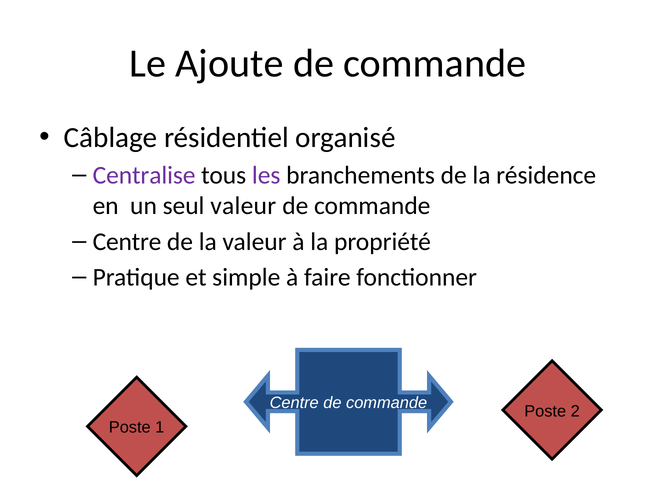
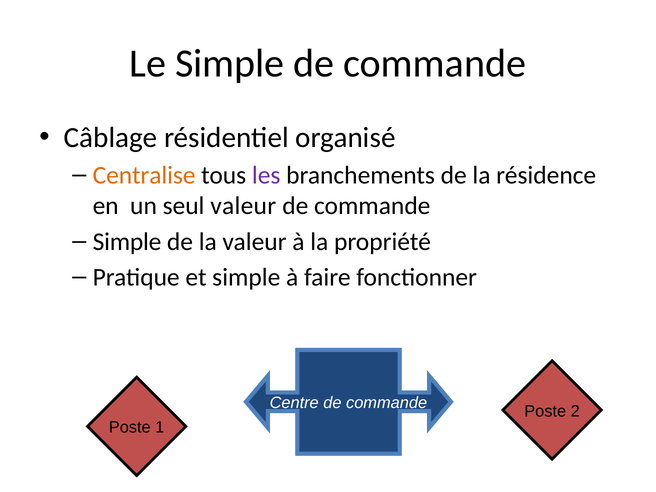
Le Ajoute: Ajoute -> Simple (230, 64)
Centralise colour: purple -> orange (144, 175)
Centre: Centre -> Simple (127, 242)
